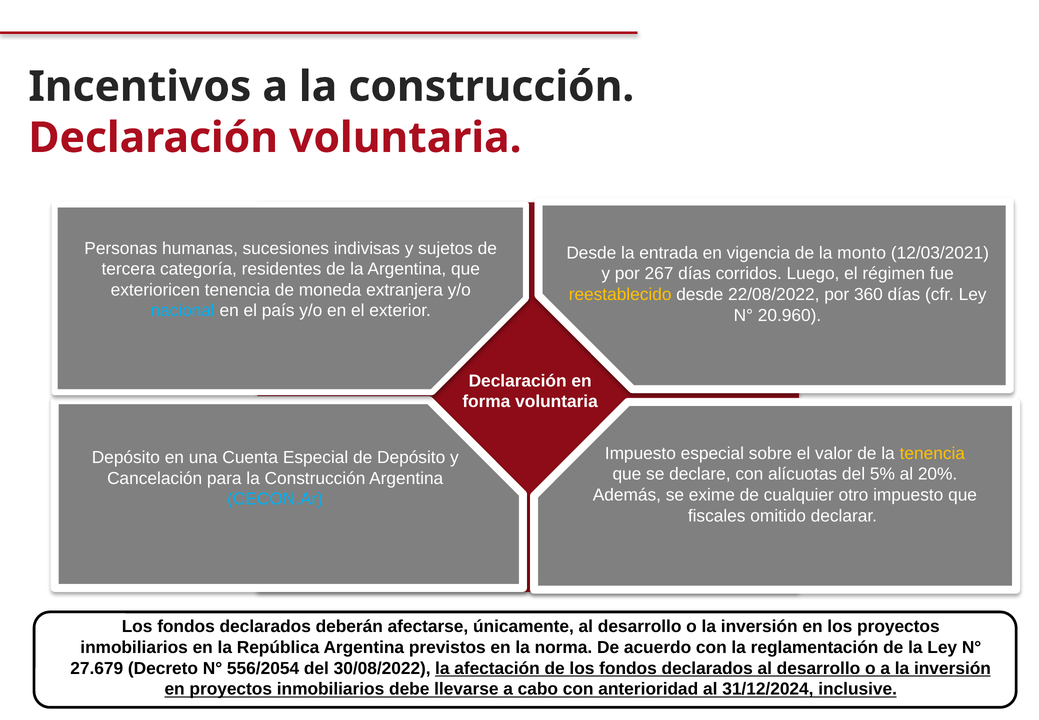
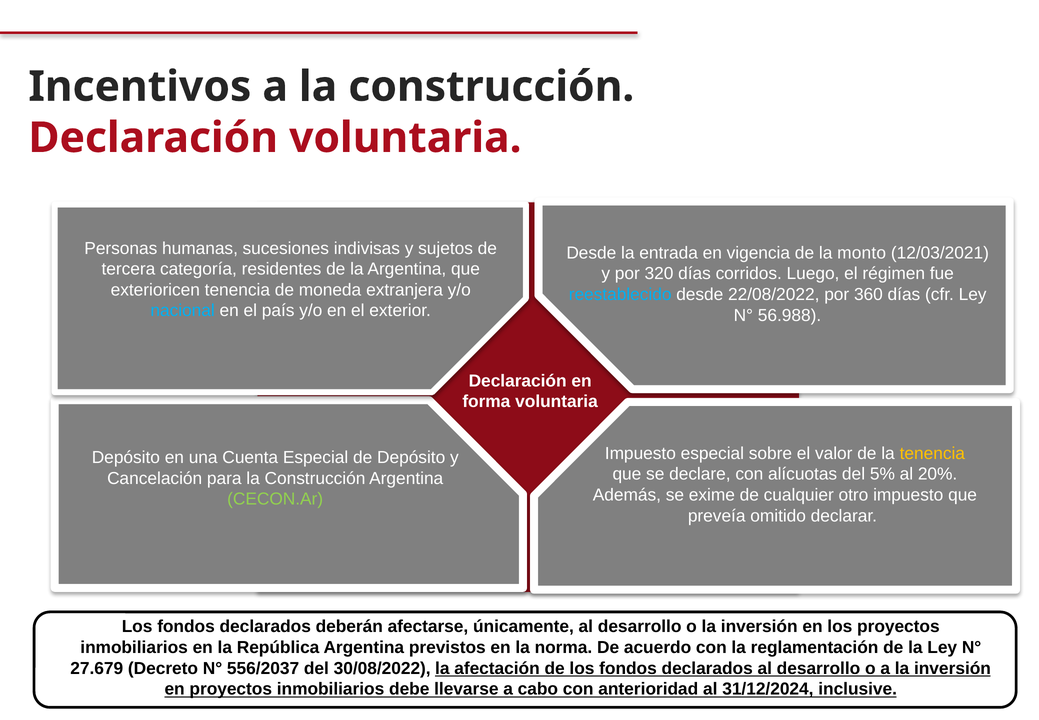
267: 267 -> 320 (659, 274)
reestablecido colour: yellow -> light blue (620, 294)
20.960: 20.960 -> 56.988 (790, 315)
CECON.Ar colour: light blue -> light green (275, 499)
fiscales: fiscales -> preveía (717, 515)
556/2054: 556/2054 -> 556/2037 (263, 668)
